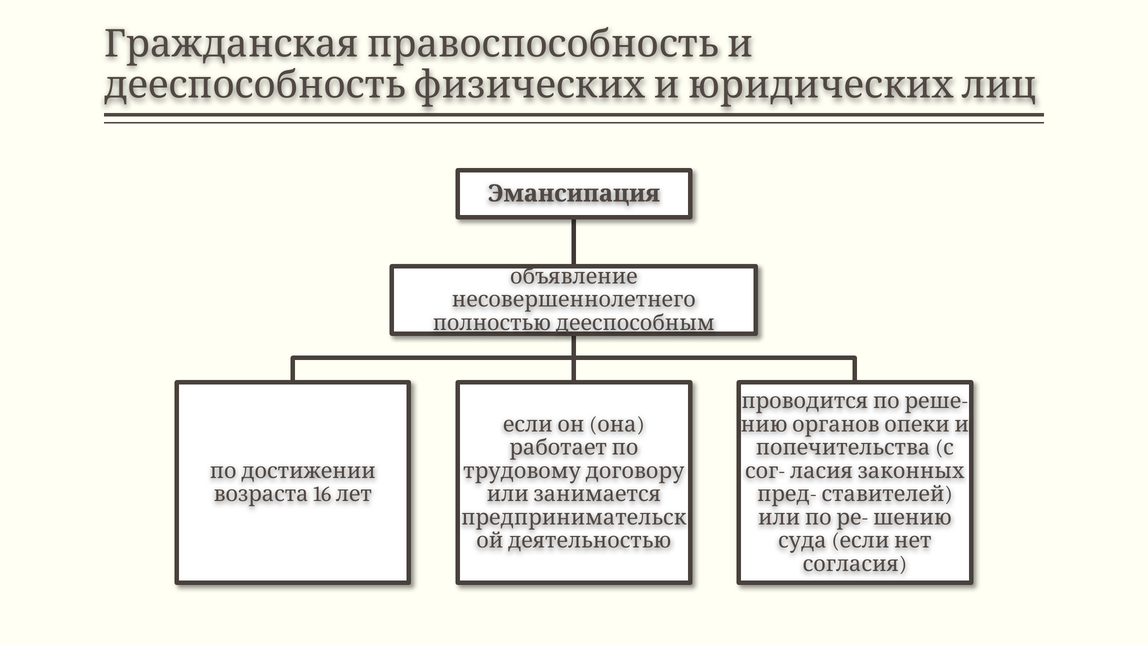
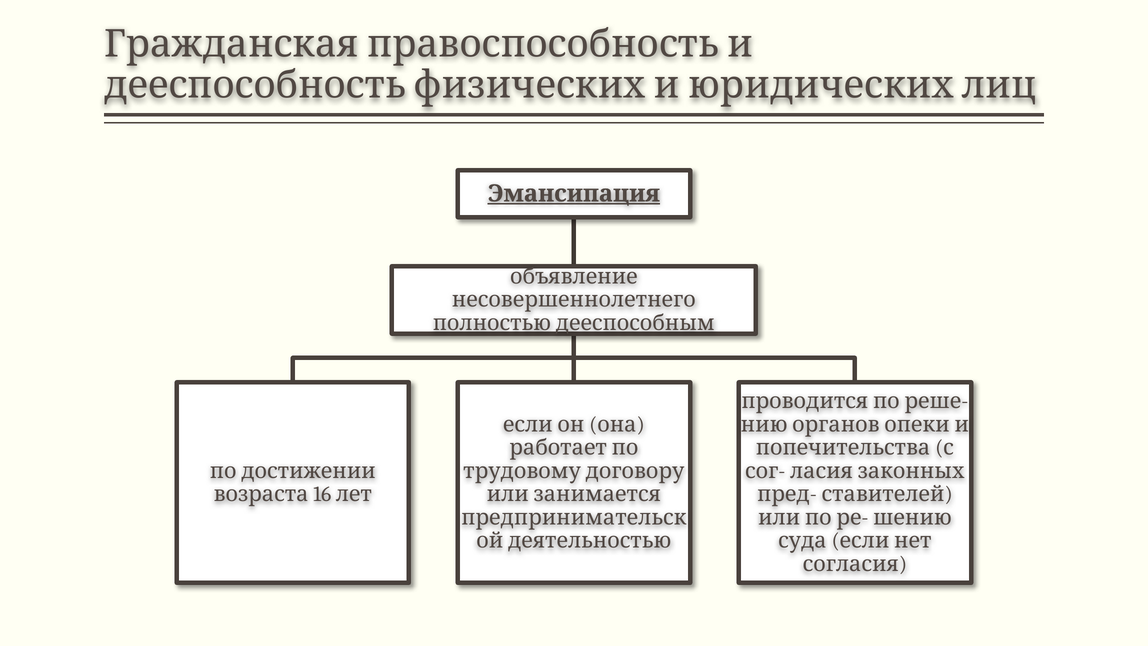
Эмансипация underline: none -> present (574, 193)
